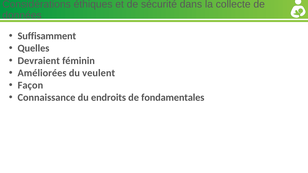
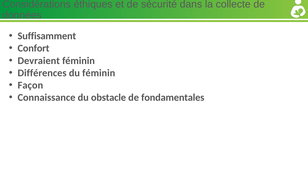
Quelles: Quelles -> Confort (33, 48)
Améliorées: Améliorées -> Différences (42, 73)
du veulent: veulent -> féminin (99, 73)
endroits: endroits -> obstacle (109, 98)
